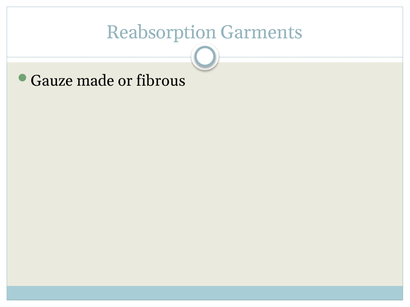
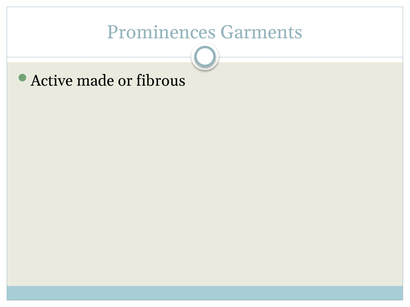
Reabsorption: Reabsorption -> Prominences (161, 32)
Gauze: Gauze -> Active (52, 81)
